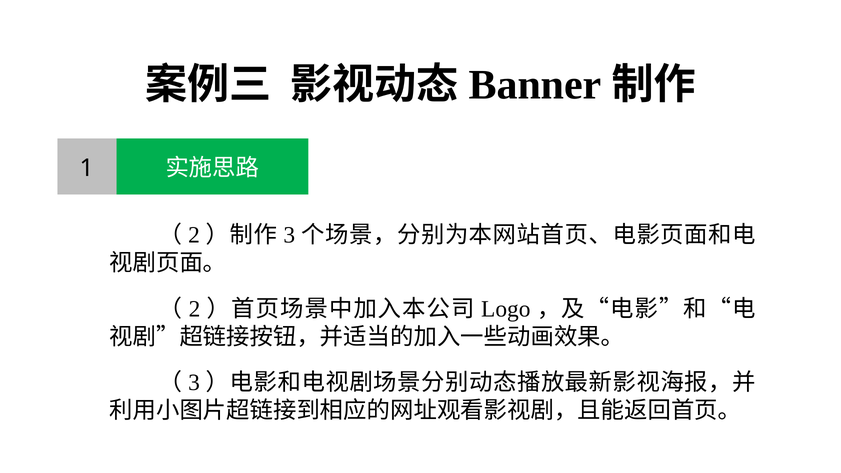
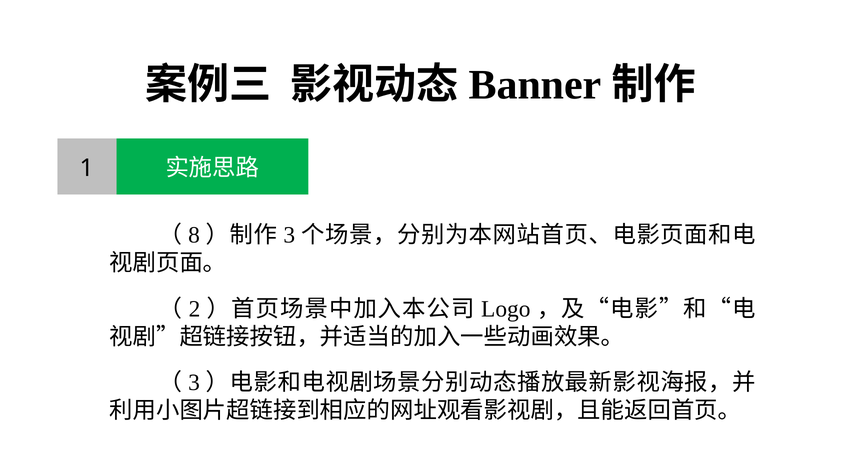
2: 2 -> 8 (194, 235)
